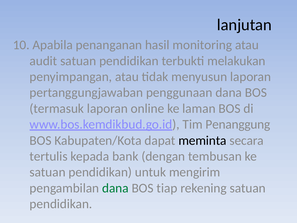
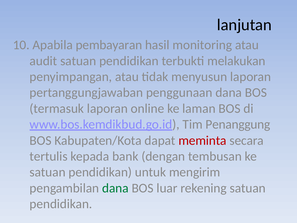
penanganan: penanganan -> pembayaran (109, 45)
meminta colour: black -> red (202, 140)
tiap: tiap -> luar (167, 188)
